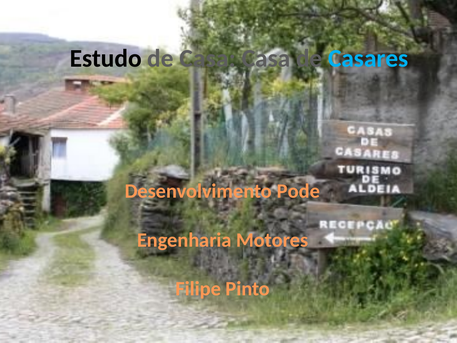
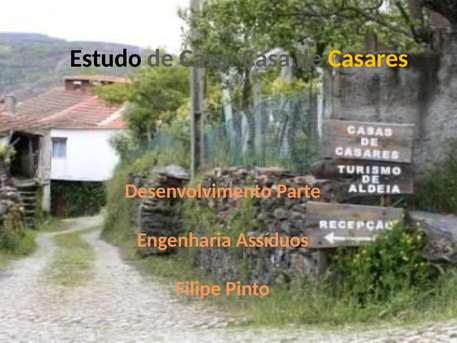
Casares colour: light blue -> yellow (368, 59)
Pode: Pode -> Parte (299, 191)
Motores: Motores -> Assíduos (272, 240)
